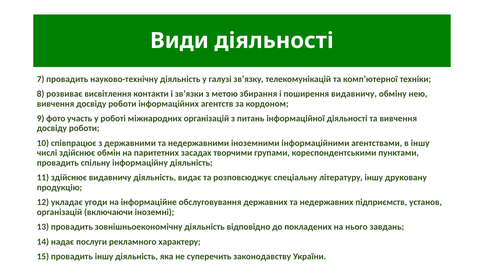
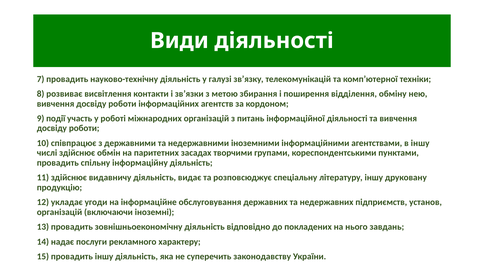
поширення видавничу: видавничу -> відділення (354, 94)
фото: фото -> події (56, 119)
